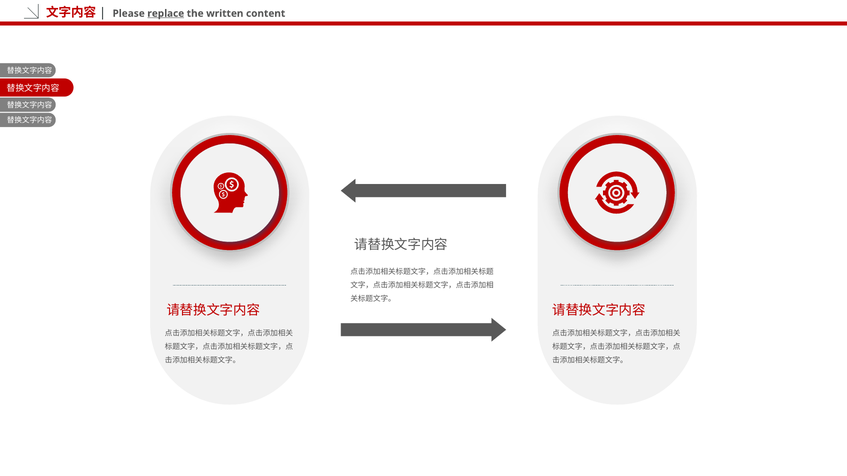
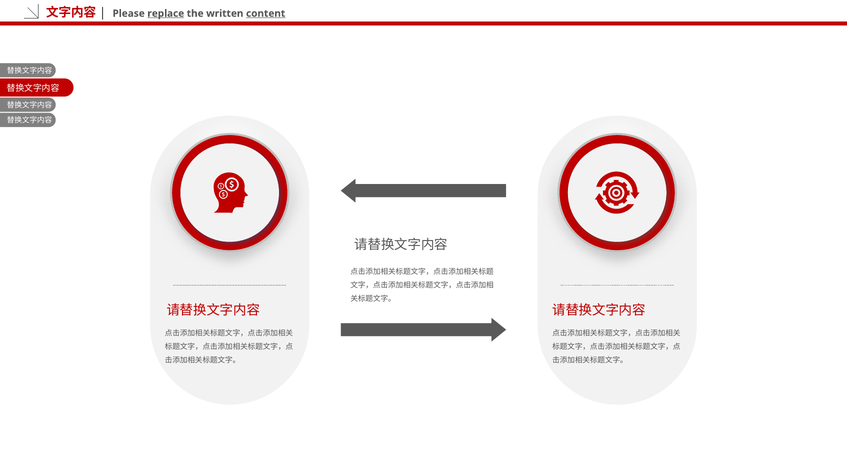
content underline: none -> present (266, 13)
